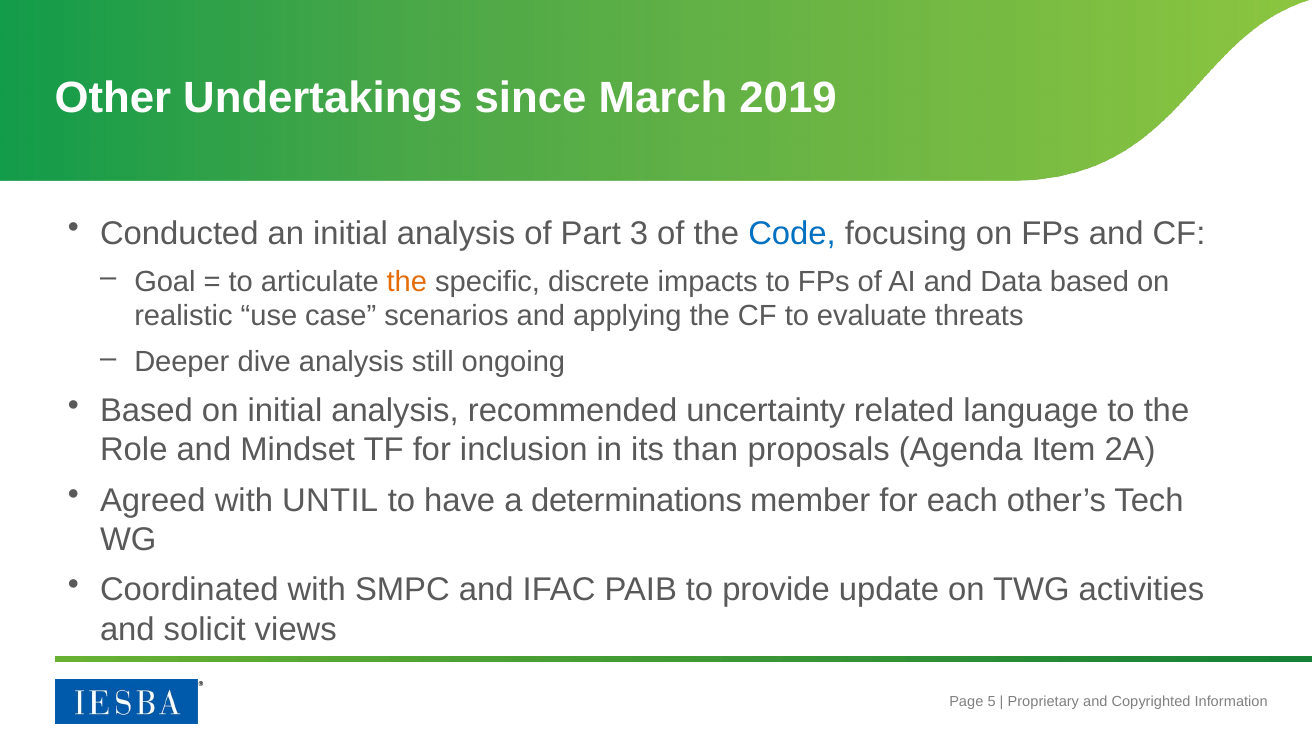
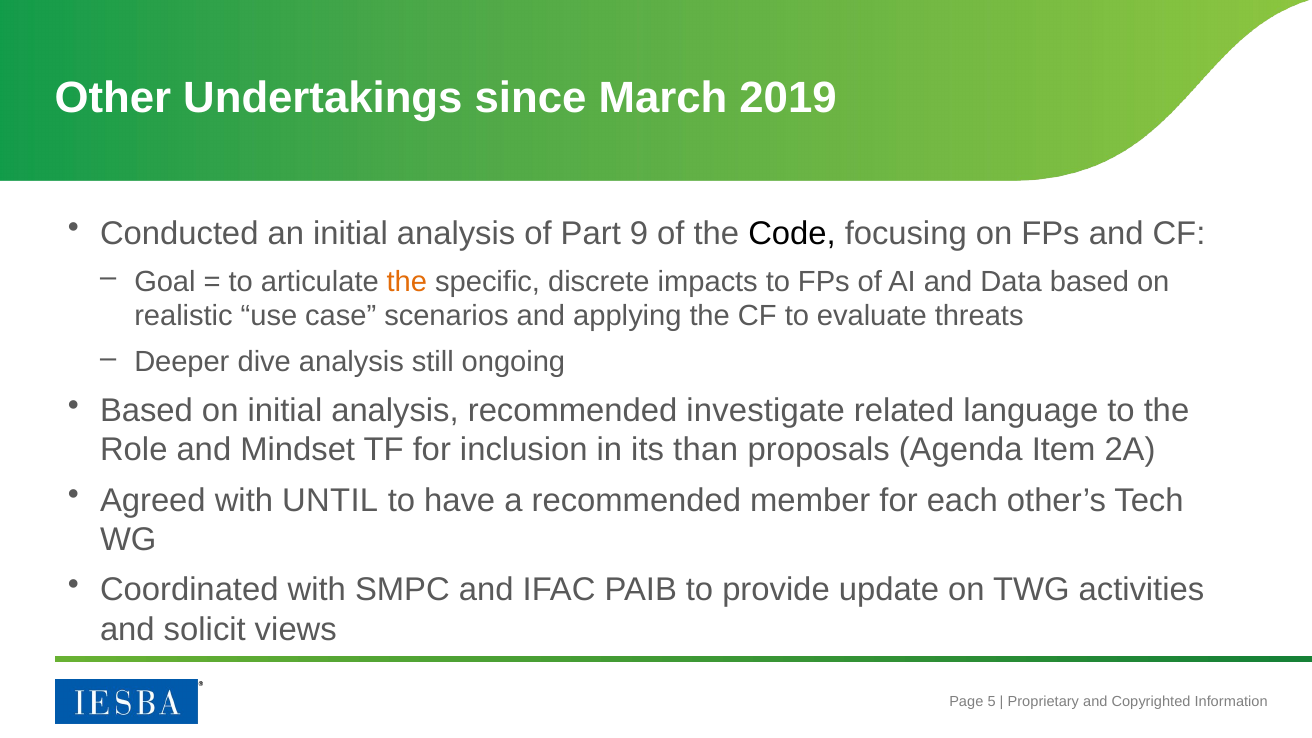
3: 3 -> 9 (639, 234)
Code colour: blue -> black (792, 234)
uncertainty: uncertainty -> investigate (766, 411)
a determinations: determinations -> recommended (636, 500)
